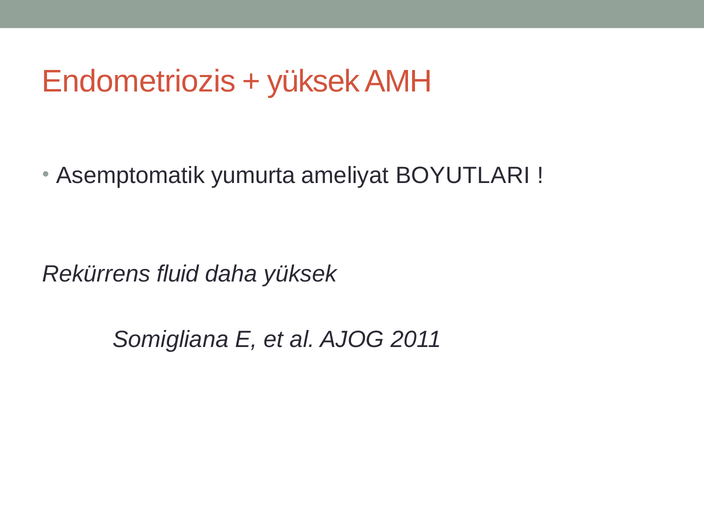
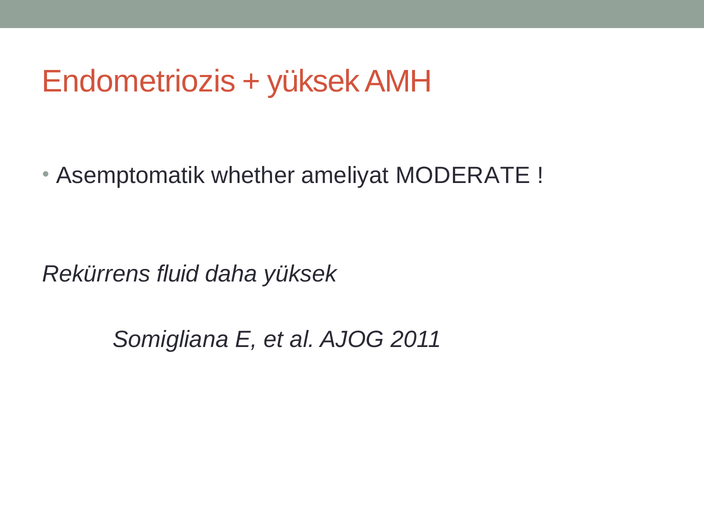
yumurta: yumurta -> whether (253, 175)
BOYUTLARI: BOYUTLARI -> MODERATE (463, 175)
